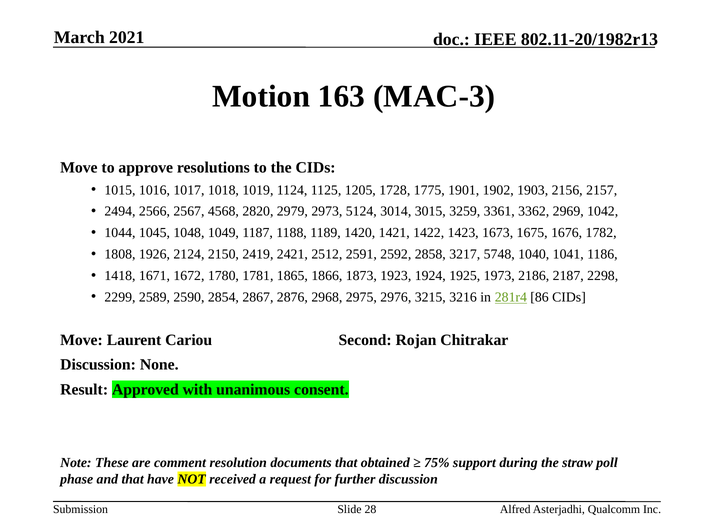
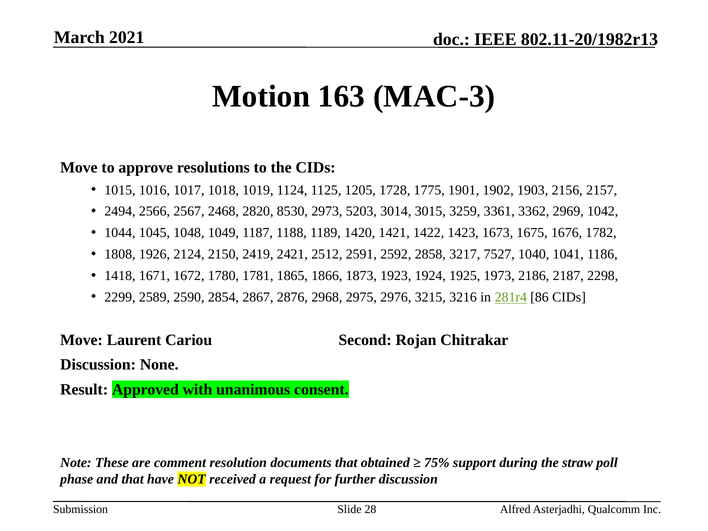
4568: 4568 -> 2468 (223, 211)
2979: 2979 -> 8530 (292, 211)
5124: 5124 -> 5203 (361, 211)
5748: 5748 -> 7527 (499, 254)
